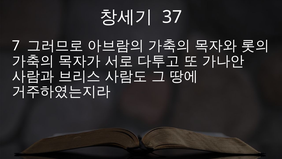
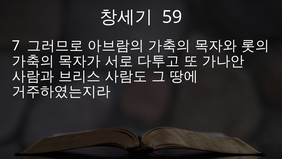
37: 37 -> 59 (172, 17)
